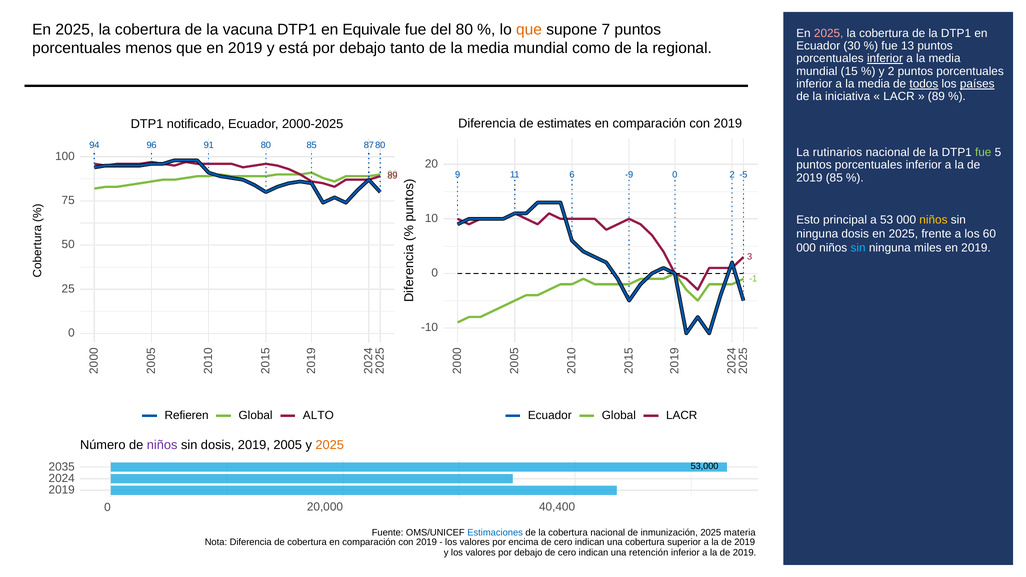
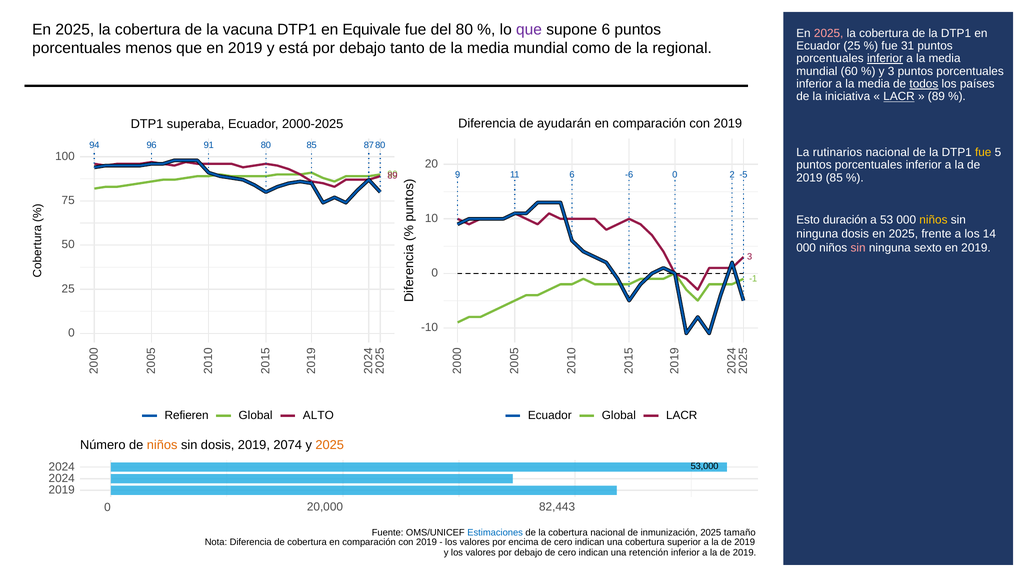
que colour: orange -> purple (529, 30)
supone 7: 7 -> 6 (606, 30)
Ecuador 30: 30 -> 25 (852, 46)
13: 13 -> 31 (908, 46)
15: 15 -> 60 (849, 71)
y 2: 2 -> 3 (891, 71)
países underline: present -> none (977, 84)
LACR underline: none -> present (899, 97)
estimates: estimates -> ayudarán (564, 124)
notificado: notificado -> superaba (196, 124)
fue colour: light green -> yellow (983, 152)
-9: -9 -> -6 (629, 175)
principal: principal -> duración (845, 220)
60: 60 -> 14 (989, 234)
sin colour: light blue -> pink (858, 248)
miles: miles -> sexto (928, 248)
niños colour: purple -> orange (162, 445)
2005: 2005 -> 2074 (288, 445)
2035: 2035 -> 2024 (62, 467)
40,400: 40,400 -> 82,443 (557, 507)
materia: materia -> tamaño (740, 533)
